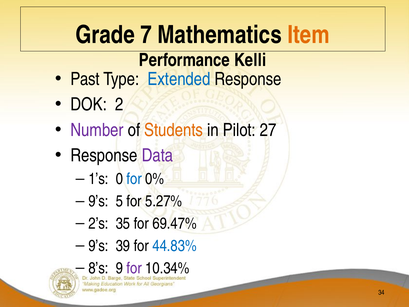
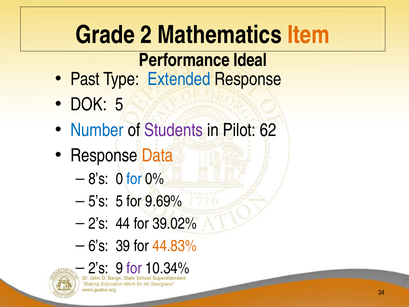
7: 7 -> 2 (146, 35)
Kelli: Kelli -> Ideal (250, 60)
DOK 2: 2 -> 5 (119, 104)
Number colour: purple -> blue (97, 130)
Students colour: orange -> purple (174, 130)
27: 27 -> 62 (268, 130)
Data colour: purple -> orange (157, 155)
1’s: 1’s -> 8’s (98, 179)
9’s: 9’s -> 5’s (98, 201)
5.27%: 5.27% -> 9.69% (164, 201)
35: 35 -> 44 (123, 223)
69.47%: 69.47% -> 39.02% (175, 223)
9’s: 9’s -> 6’s (98, 246)
44.83% colour: blue -> orange (175, 246)
8’s: 8’s -> 2’s (98, 268)
